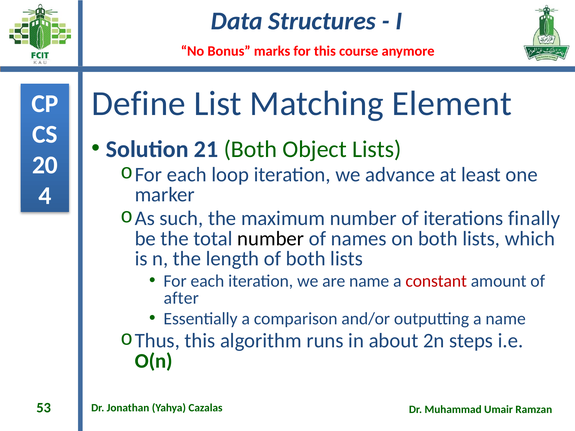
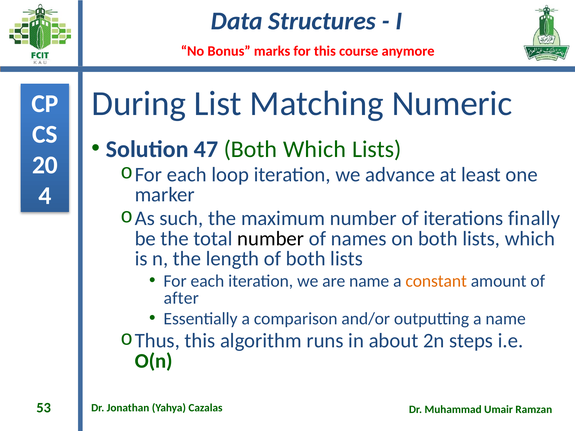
Define: Define -> During (139, 104)
Element: Element -> Numeric (452, 104)
21: 21 -> 47 (206, 149)
Both Object: Object -> Which (315, 149)
constant colour: red -> orange (436, 281)
